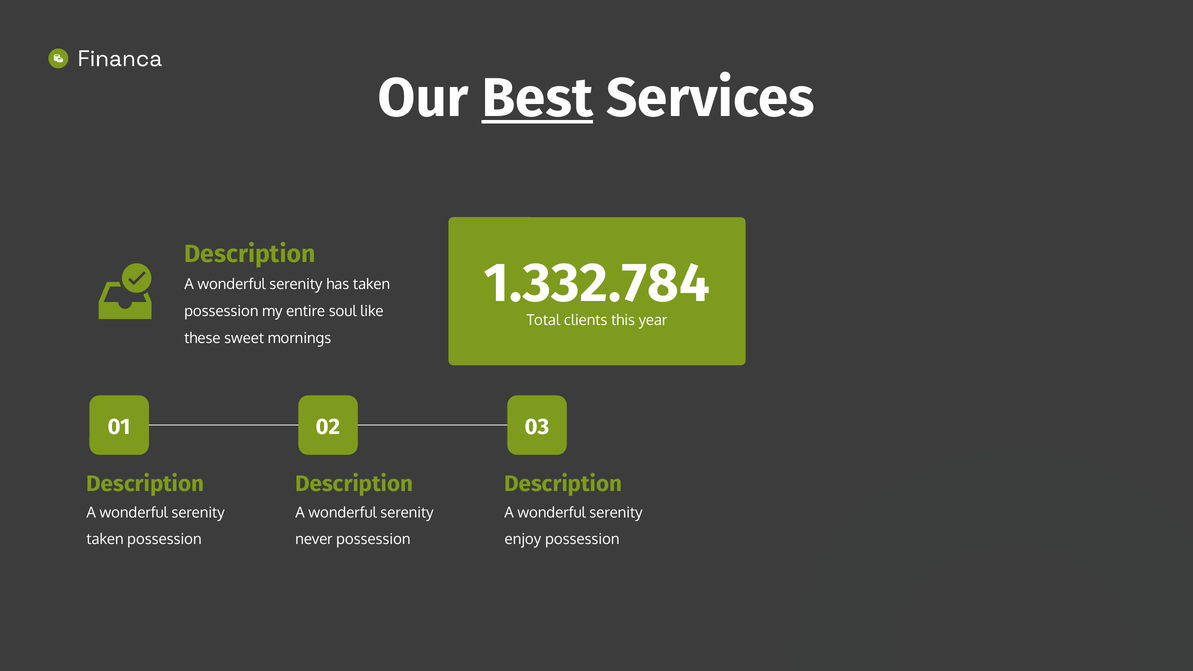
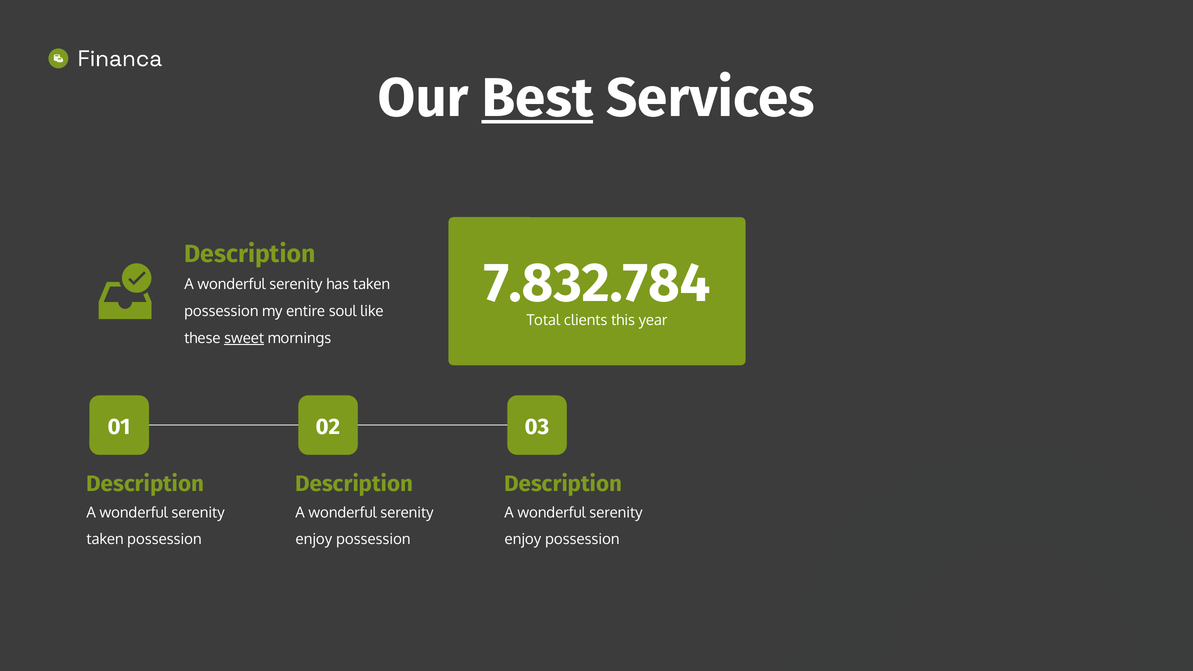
1.332.784: 1.332.784 -> 7.832.784 (597, 283)
sweet underline: none -> present (244, 338)
never: never -> enjoy (314, 540)
